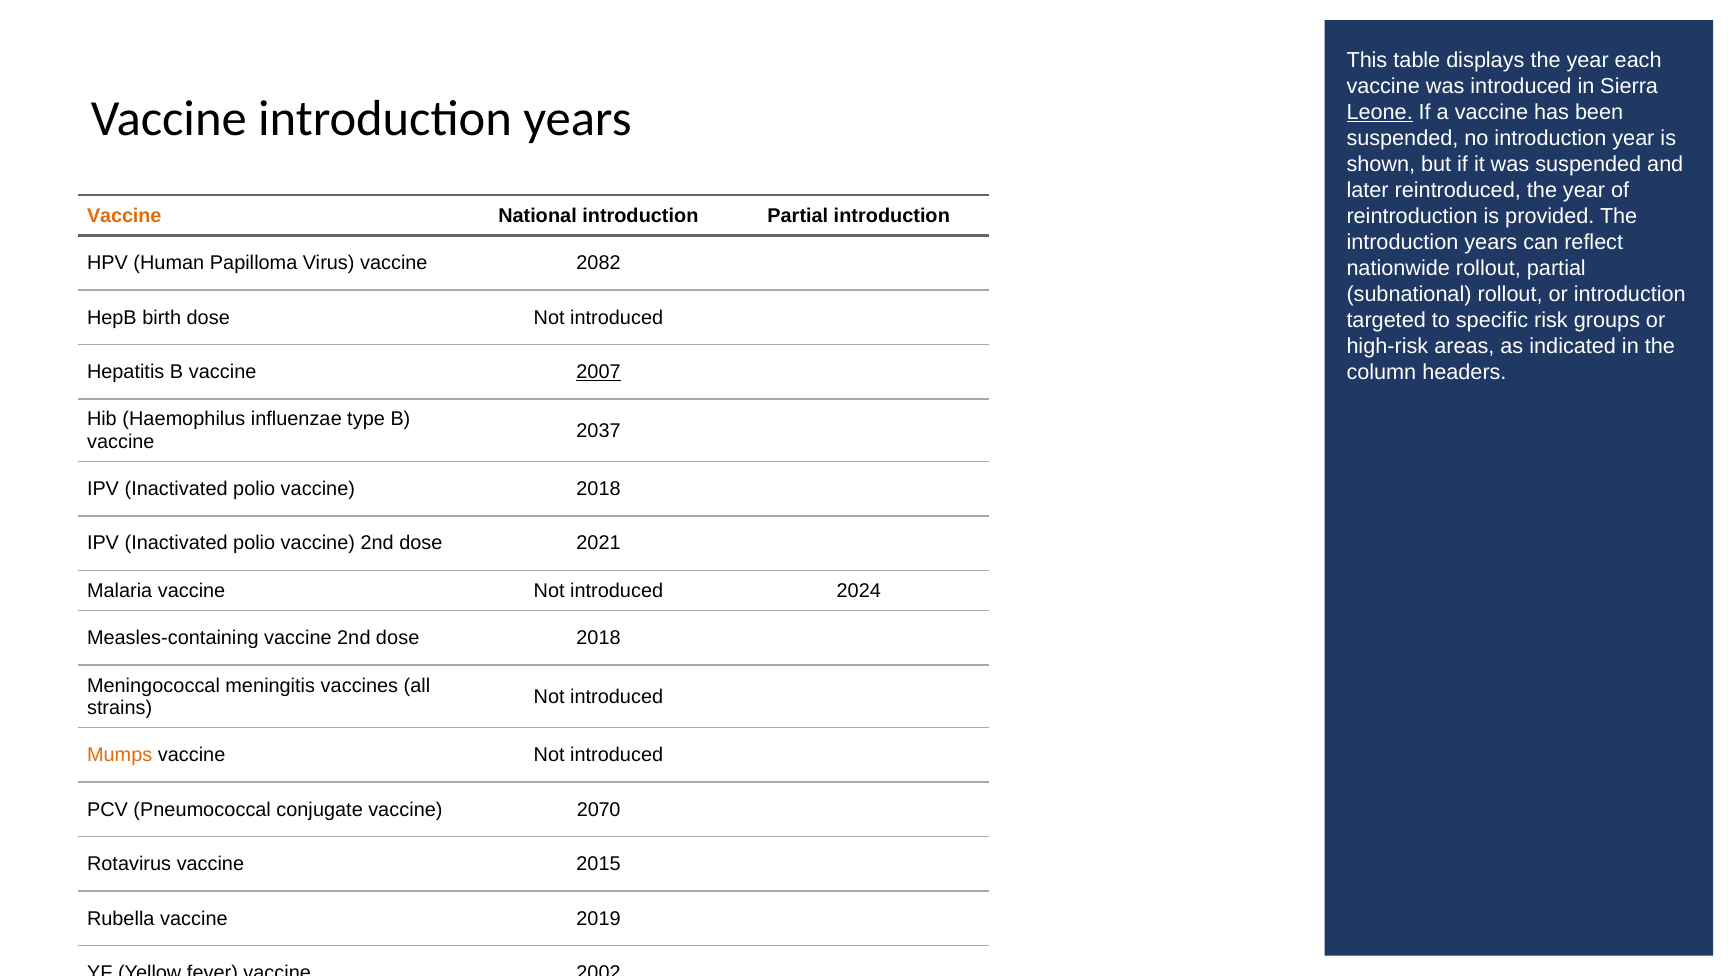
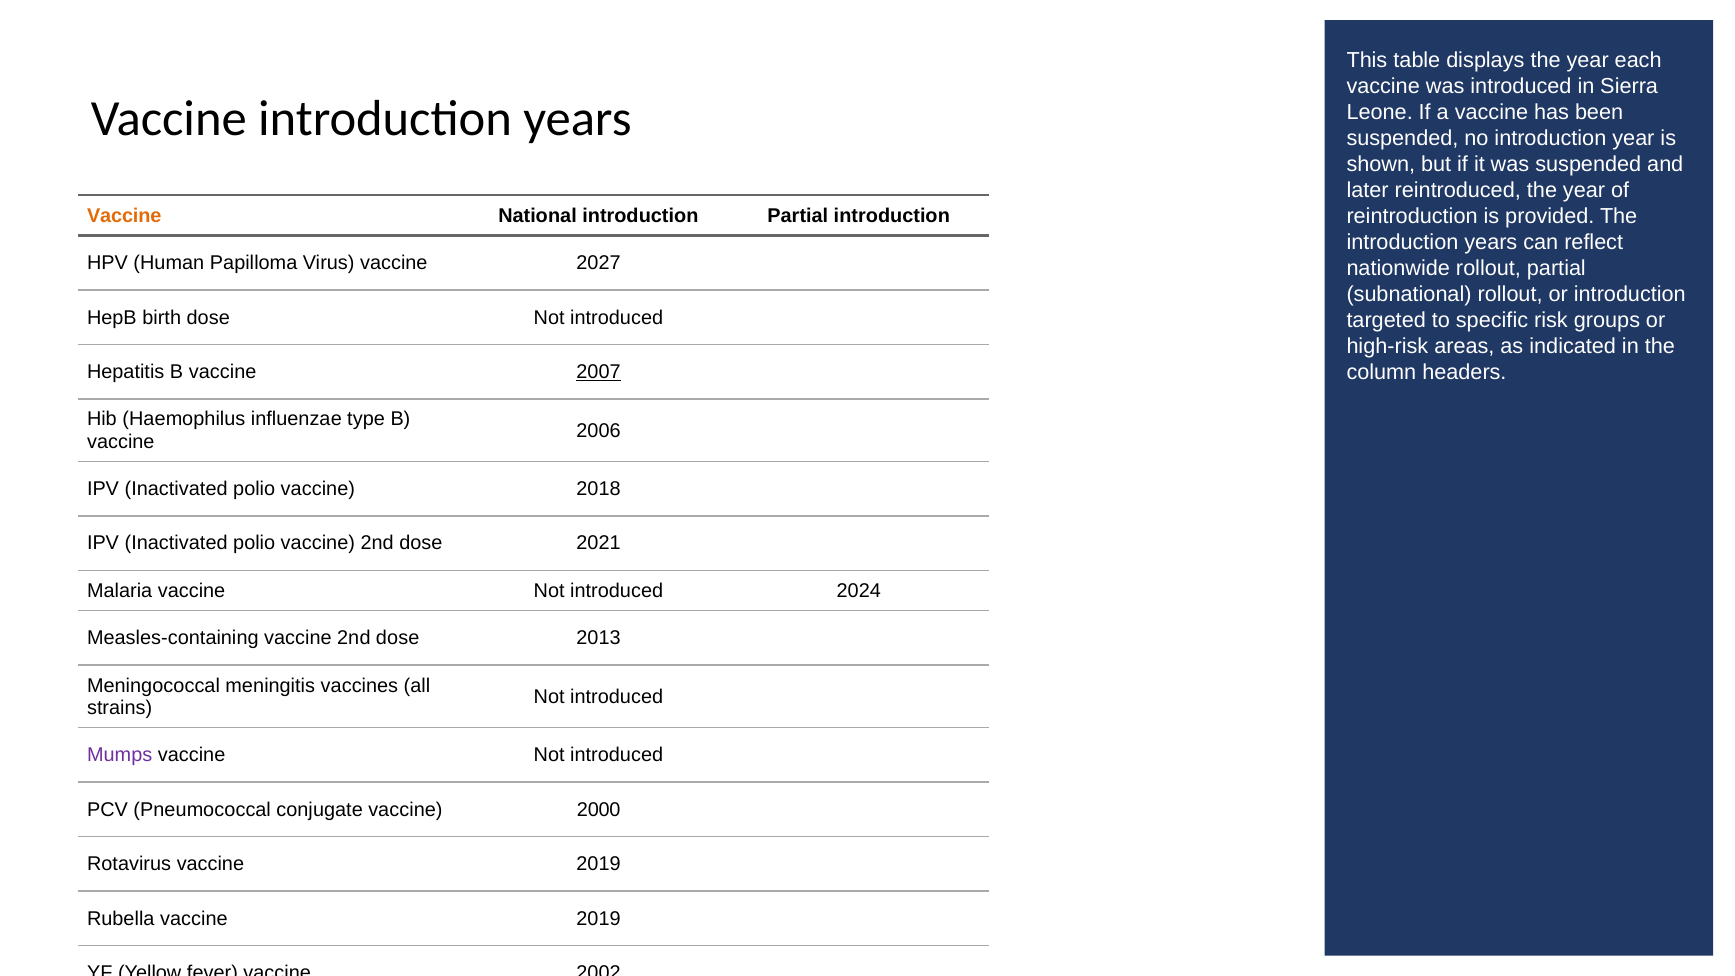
Leone underline: present -> none (1380, 112)
2082: 2082 -> 2027 (599, 263)
2037: 2037 -> 2006 (599, 430)
dose 2018: 2018 -> 2013 (599, 638)
Mumps colour: orange -> purple (120, 755)
2070: 2070 -> 2000 (599, 809)
Rotavirus vaccine 2015: 2015 -> 2019 (599, 864)
